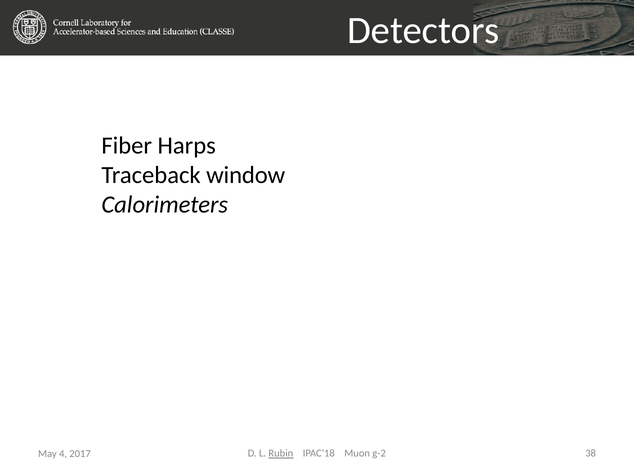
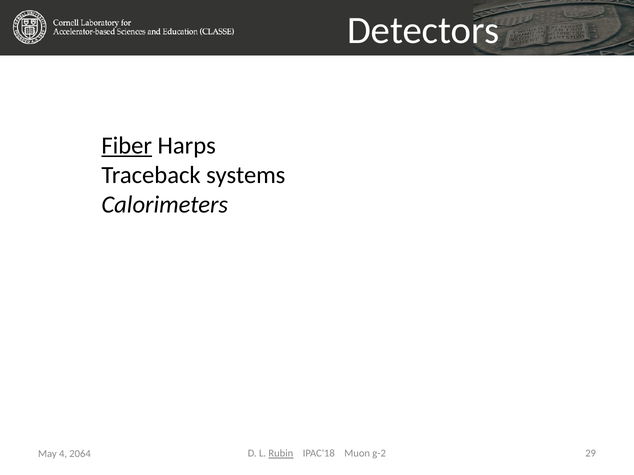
Fiber underline: none -> present (127, 146)
window: window -> systems (246, 175)
38: 38 -> 29 (591, 454)
2017: 2017 -> 2064 (80, 454)
